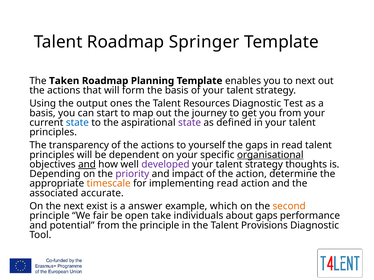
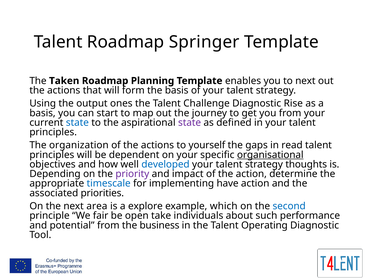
Resources: Resources -> Challenge (207, 104)
Test: Test -> Rise (293, 104)
transparency: transparency -> organization (79, 145)
and underline: present -> none (87, 165)
developed colour: purple -> blue (165, 165)
timescale colour: orange -> blue (109, 184)
implementing read: read -> have (228, 184)
accurate: accurate -> priorities (102, 193)
exist: exist -> area (97, 206)
answer: answer -> explore (145, 206)
second colour: orange -> blue (289, 206)
about gaps: gaps -> such (266, 216)
the principle: principle -> business (160, 226)
Provisions: Provisions -> Operating (264, 226)
